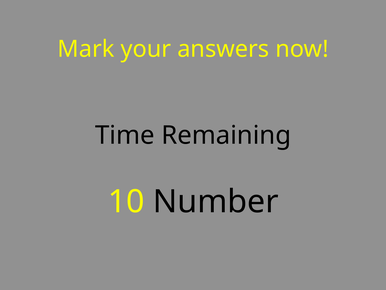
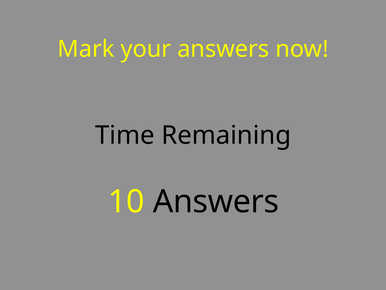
10 Number: Number -> Answers (216, 201)
